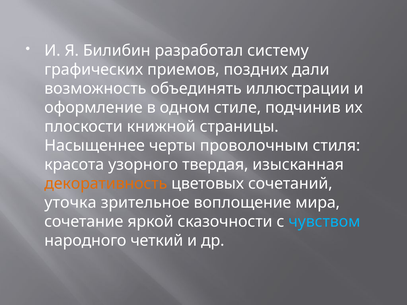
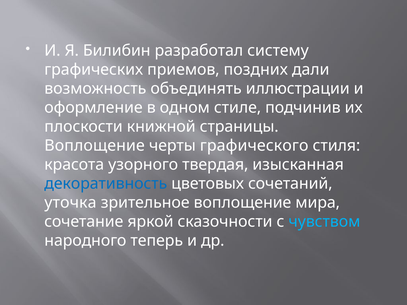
Насыщеннее: Насыщеннее -> Воплощение (95, 146)
проволочным: проволочным -> графического (254, 146)
декоративность colour: orange -> blue (106, 184)
четкий: четкий -> теперь (157, 241)
